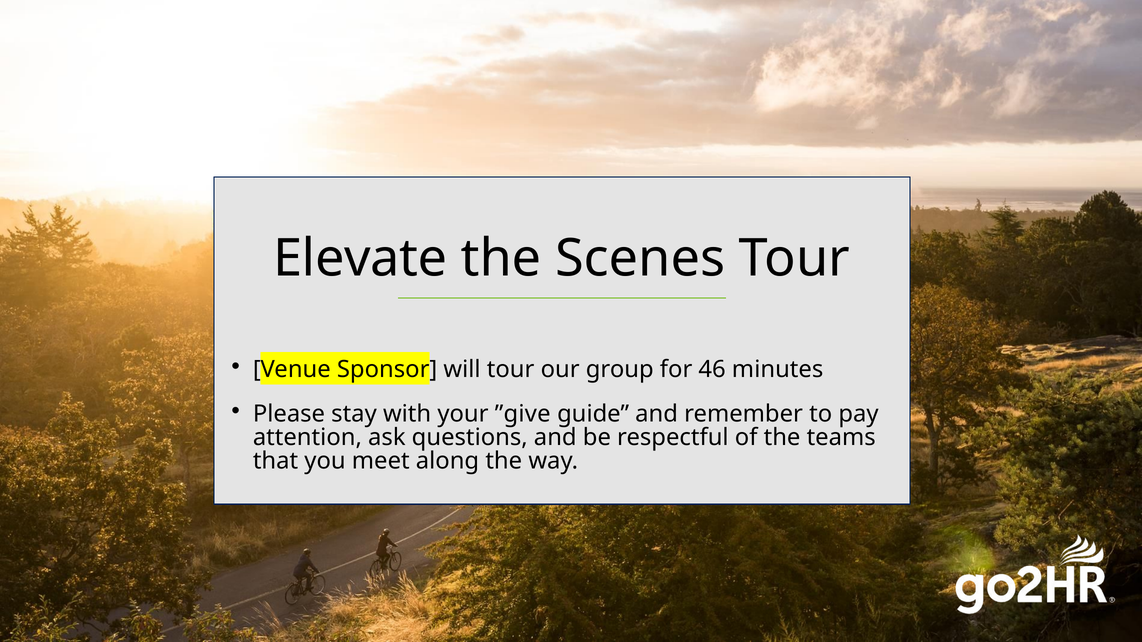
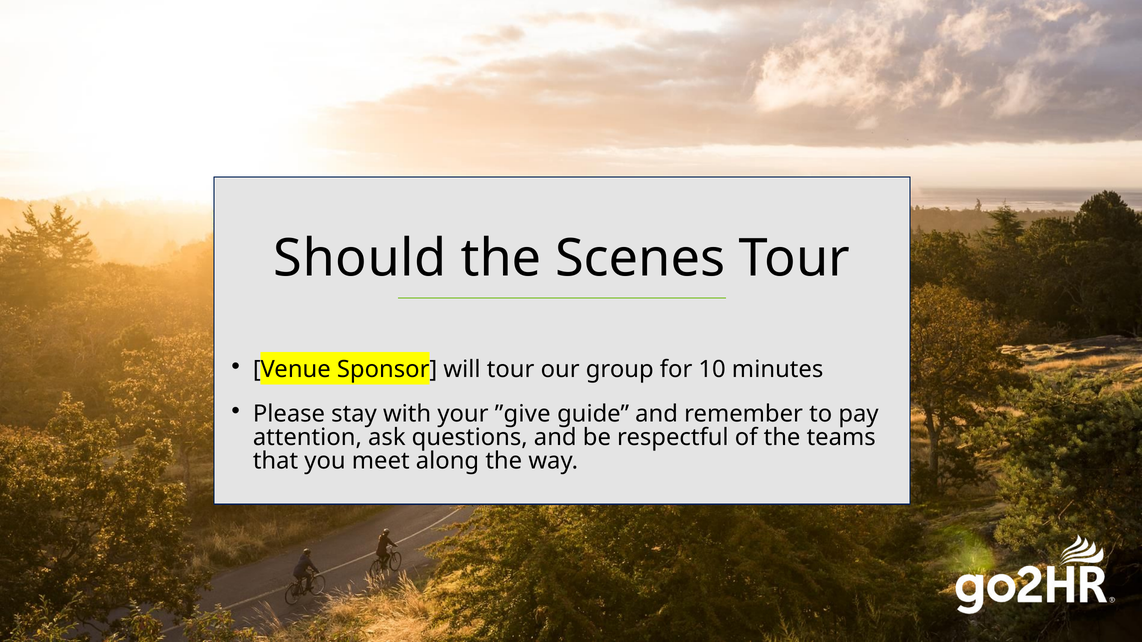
Elevate: Elevate -> Should (360, 259)
46: 46 -> 10 (712, 370)
